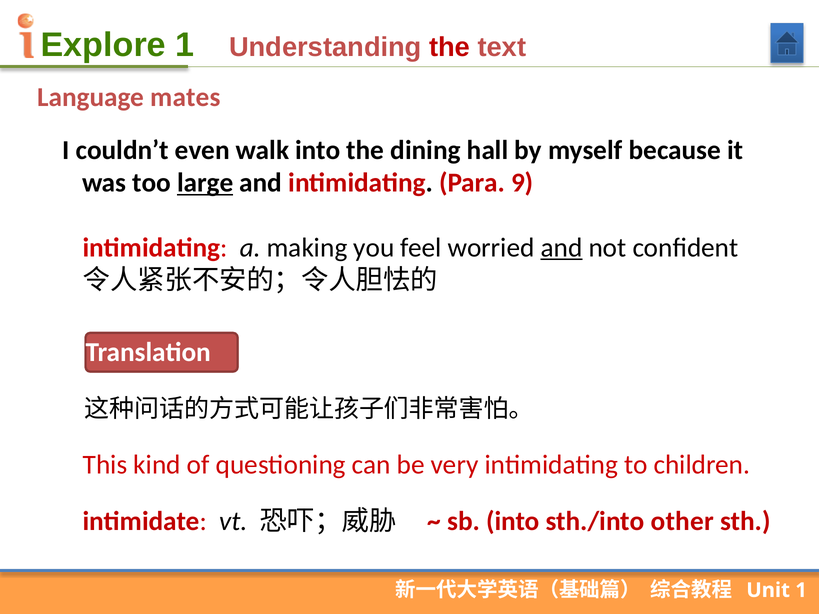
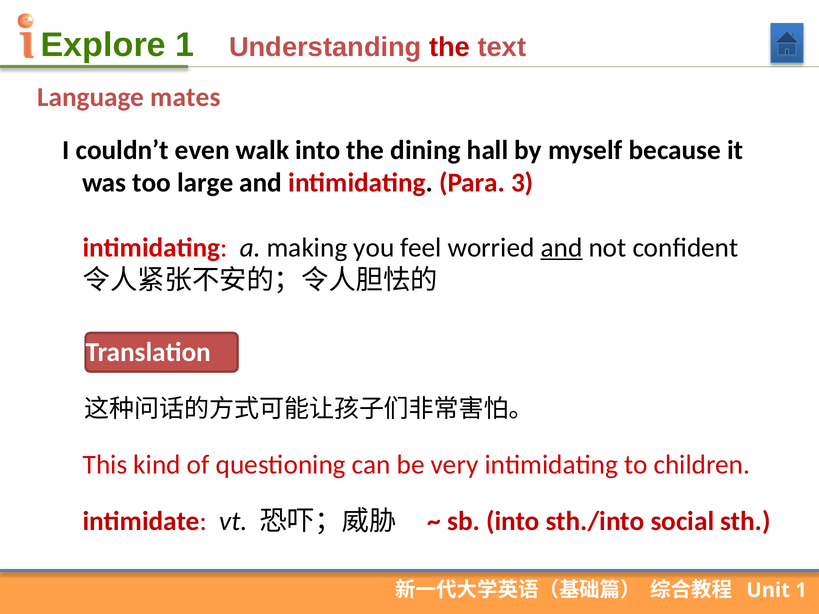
large underline: present -> none (205, 183)
9: 9 -> 3 (522, 183)
other: other -> social (682, 521)
